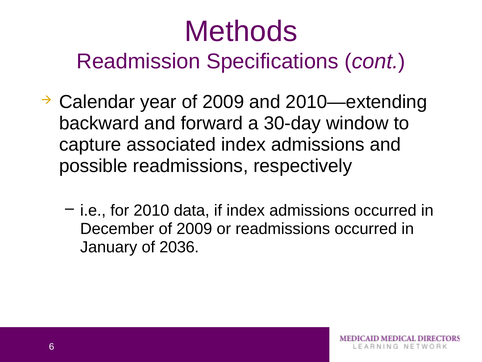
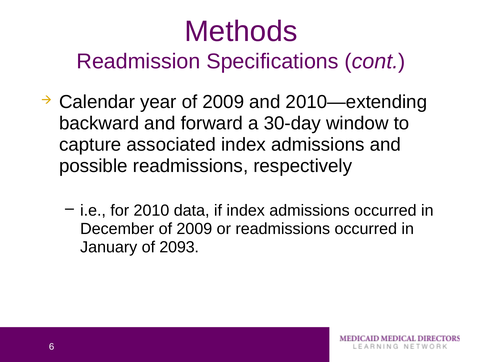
2036: 2036 -> 2093 (179, 247)
